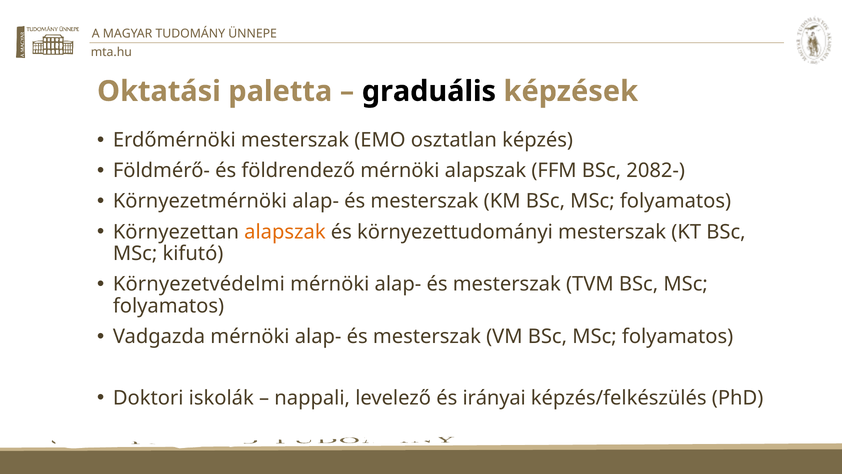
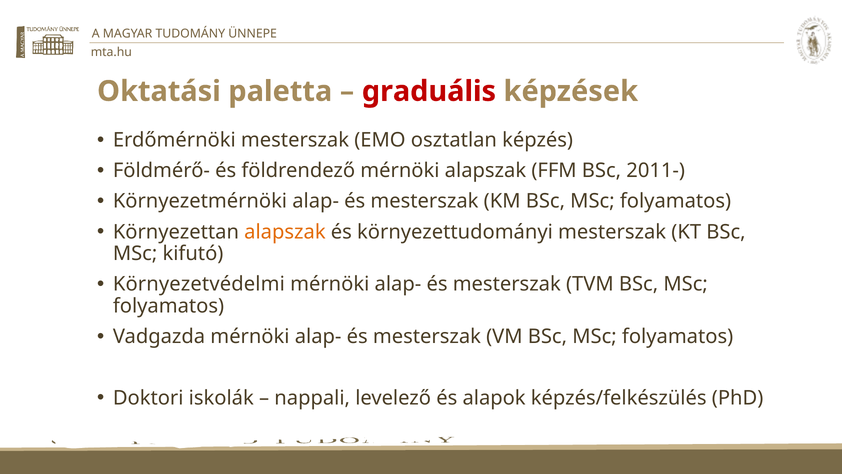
graduális colour: black -> red (429, 91)
2082-: 2082- -> 2011- (656, 171)
irányai: irányai -> alapok (494, 398)
